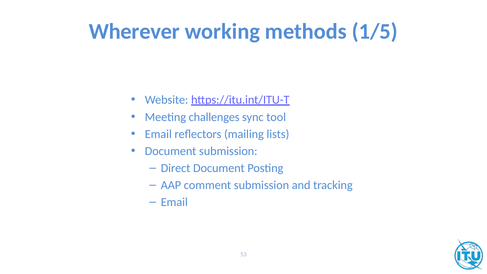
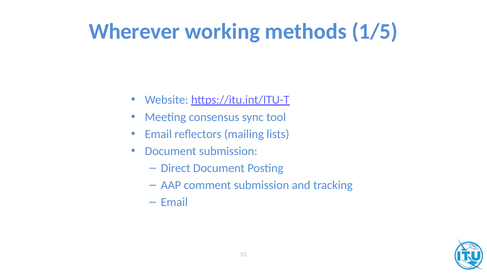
challenges: challenges -> consensus (214, 117)
